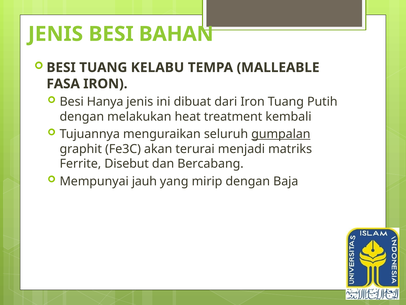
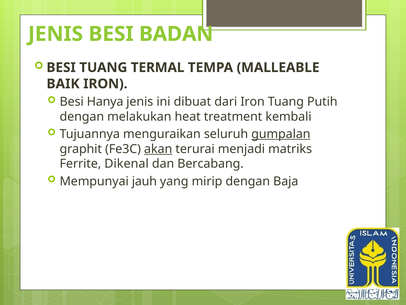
BAHAN: BAHAN -> BADAN (176, 34)
KELABU: KELABU -> TERMAL (158, 67)
FASA: FASA -> BAIK (63, 84)
akan underline: none -> present (158, 149)
Disebut: Disebut -> Dikenal (127, 164)
